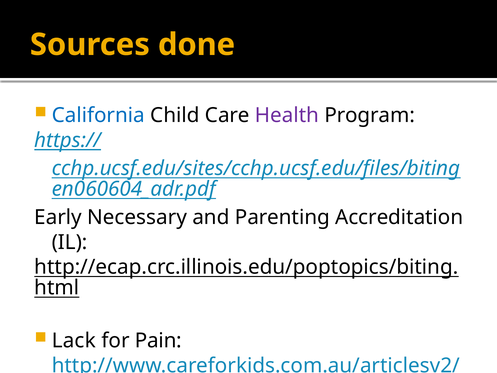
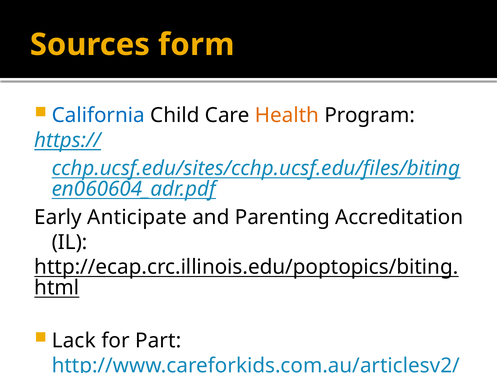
done: done -> form (196, 45)
Health colour: purple -> orange (287, 115)
Necessary: Necessary -> Anticipate (137, 217)
Pain: Pain -> Part (158, 341)
